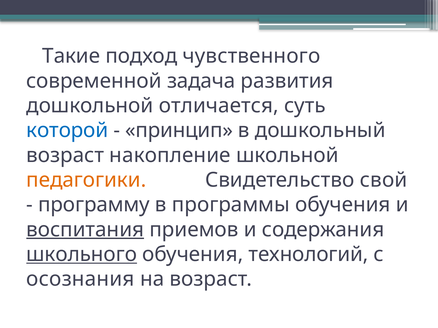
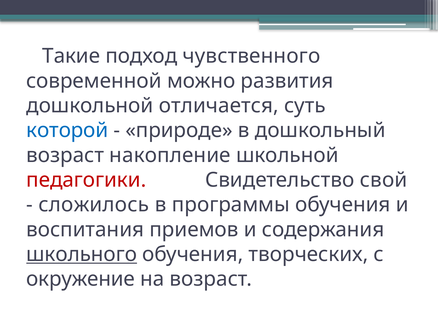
задача: задача -> можно (201, 81)
принцип: принцип -> природе (179, 131)
педагогики colour: orange -> red (86, 180)
программу: программу -> сложилось (94, 205)
воспитания underline: present -> none (85, 230)
технологий: технологий -> творческих (308, 255)
осознания: осознания -> окружение (81, 280)
